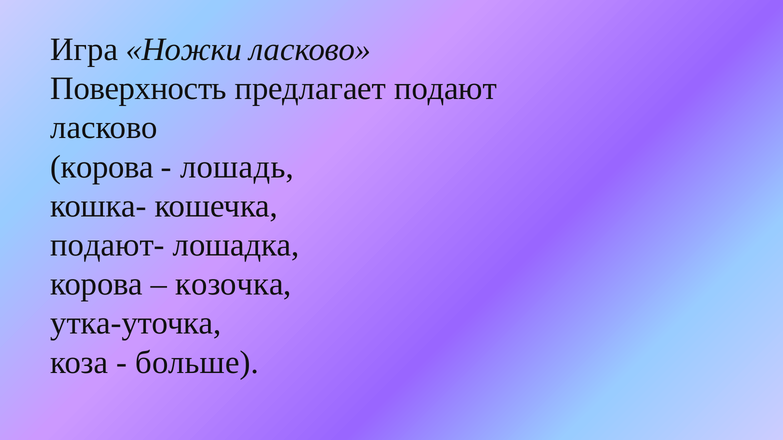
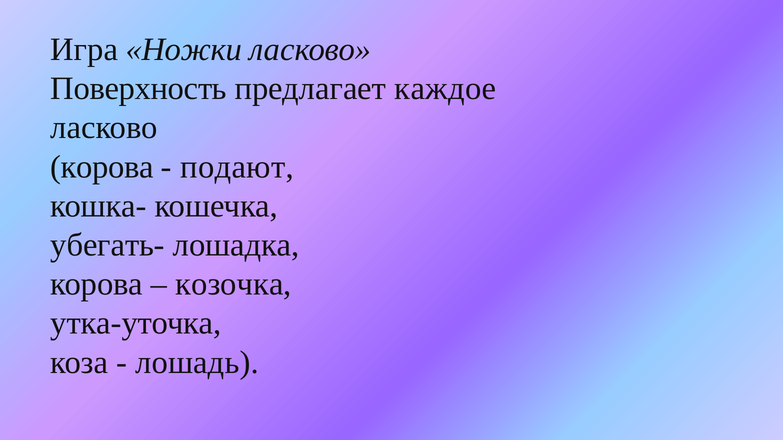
подают: подают -> каждое (445, 89)
лошадь: лошадь -> подают (237, 167)
подают-: подают- -> убегать- (108, 245)
больше: больше -> лошадь (197, 363)
